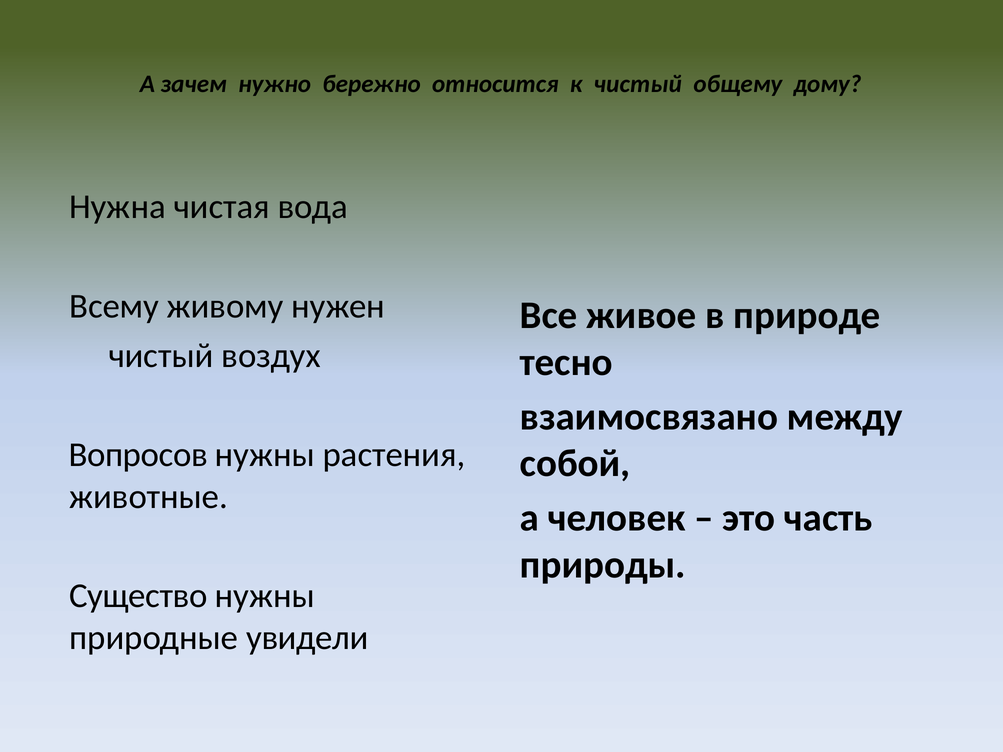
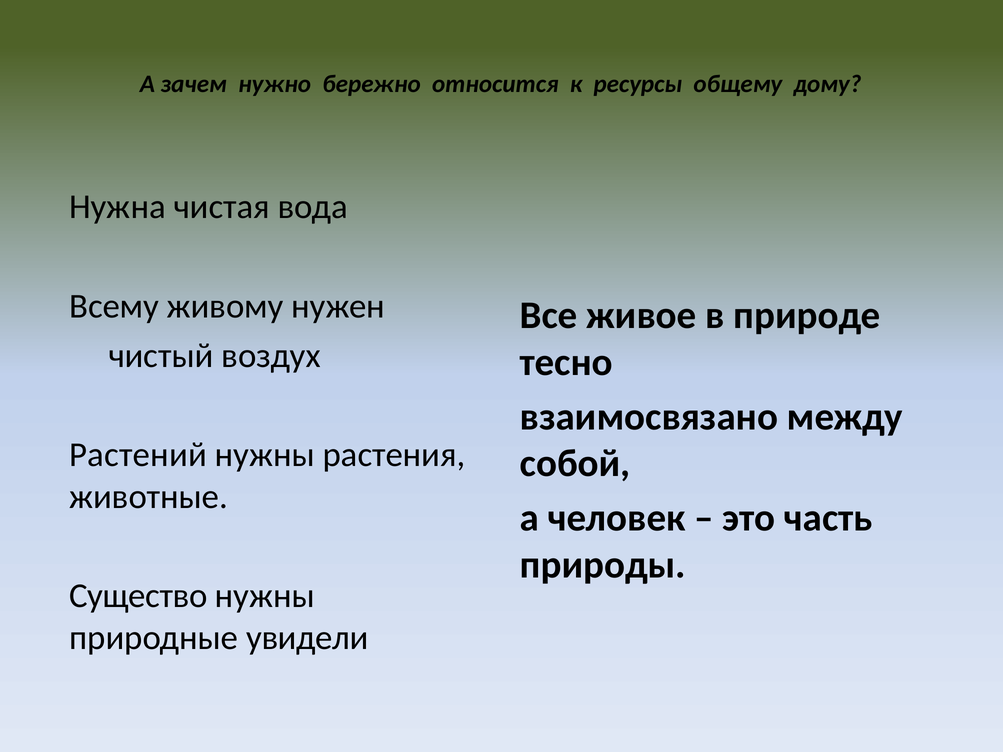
к чистый: чистый -> ресурсы (638, 84)
Вопросов: Вопросов -> Растений (138, 455)
